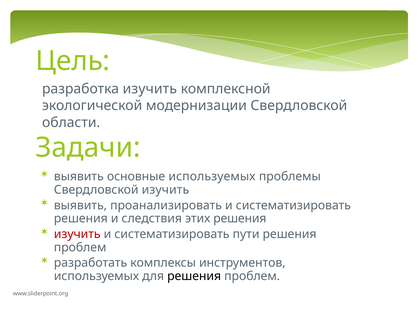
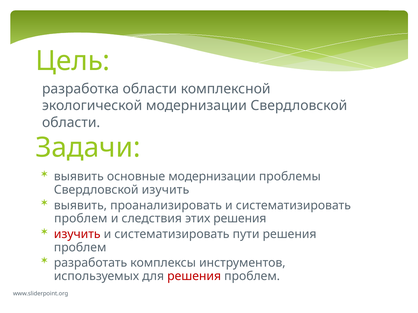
разработка изучить: изучить -> области (150, 89)
основные используемых: используемых -> модернизации (212, 177)
решения: решения -> проблем (81, 219)
решения colour: black -> red (194, 277)
